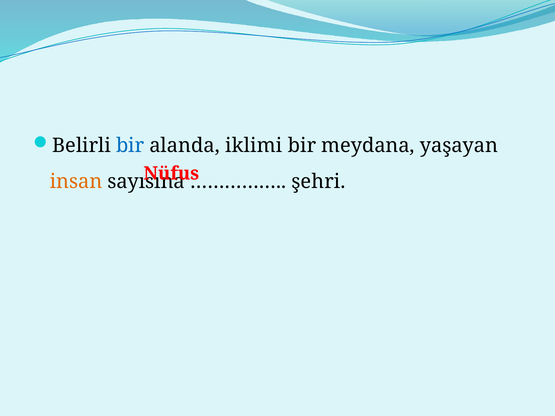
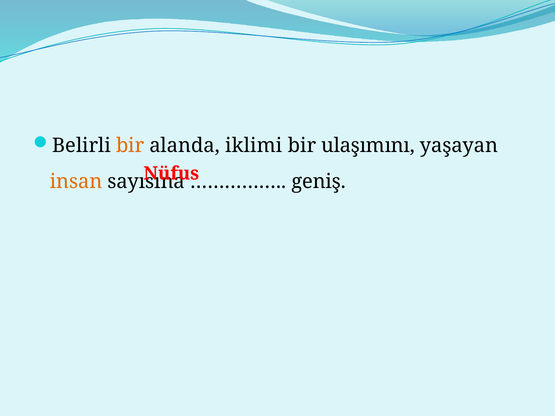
bir colour: blue -> orange (130, 146)
meydana: meydana -> ulaşımını (368, 146)
şehri: şehri -> geniş (319, 182)
